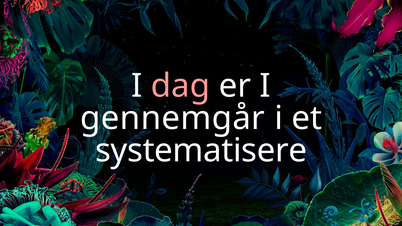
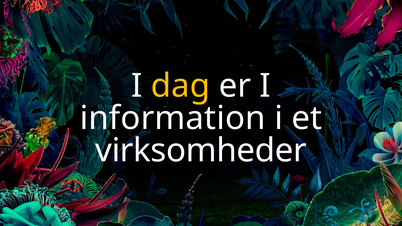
dag colour: pink -> yellow (181, 86)
gennemgår: gennemgår -> information (173, 118)
systematisere: systematisere -> virksomheder (201, 151)
